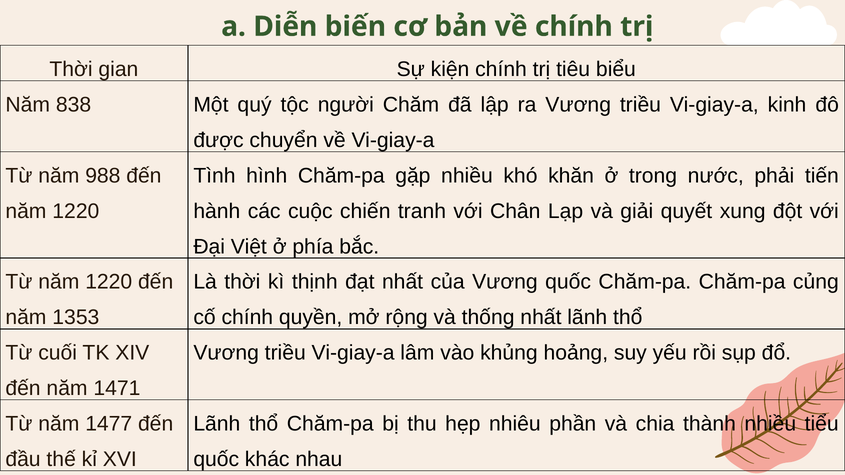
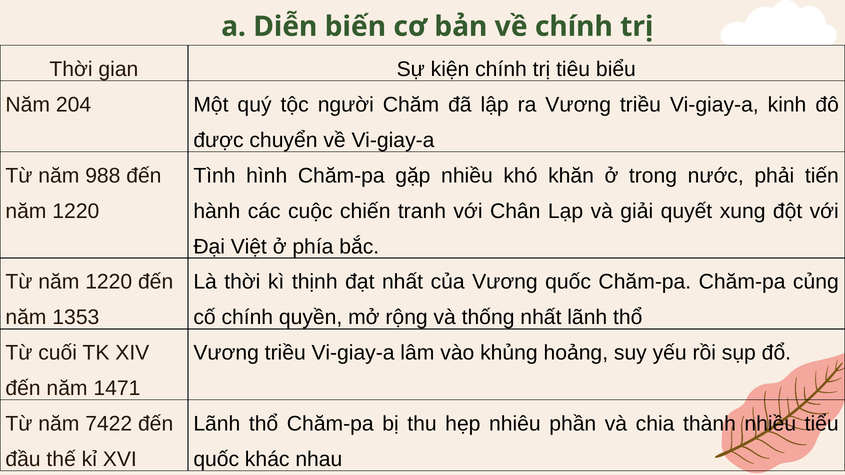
838: 838 -> 204 (74, 105)
1477: 1477 -> 7422 (109, 424)
